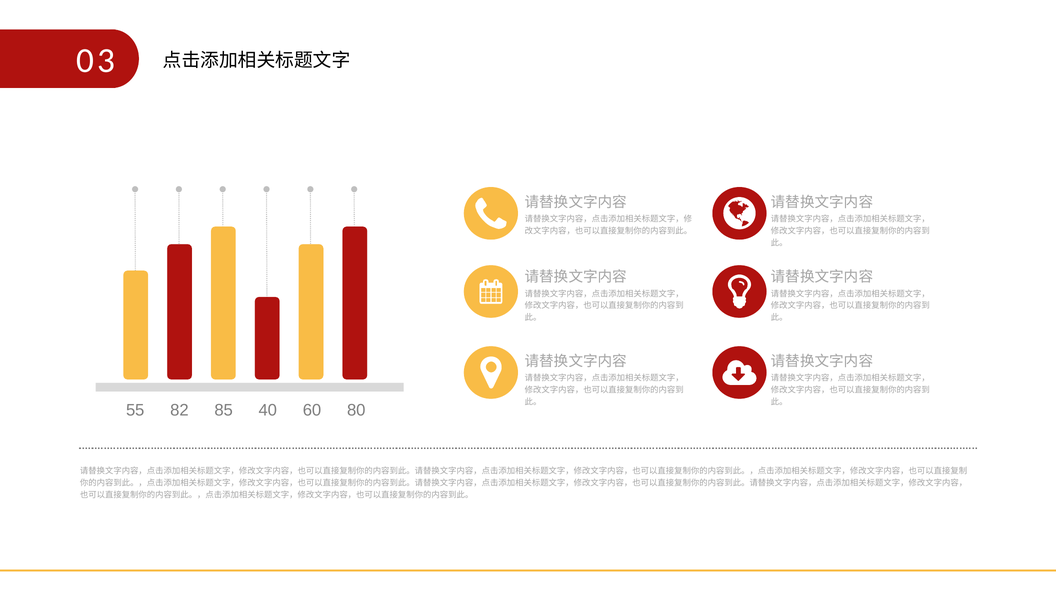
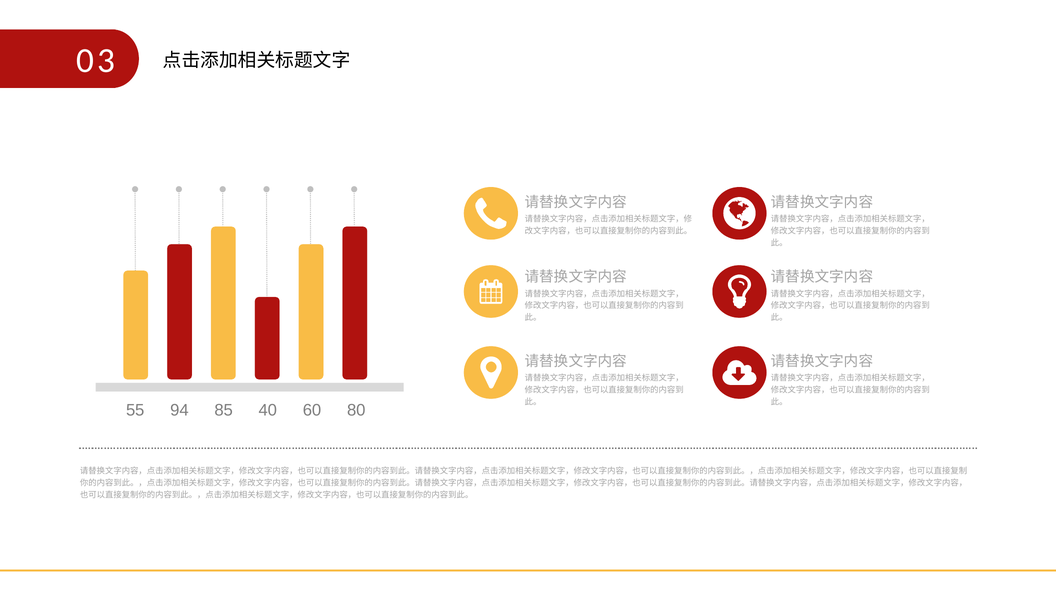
82: 82 -> 94 (179, 410)
